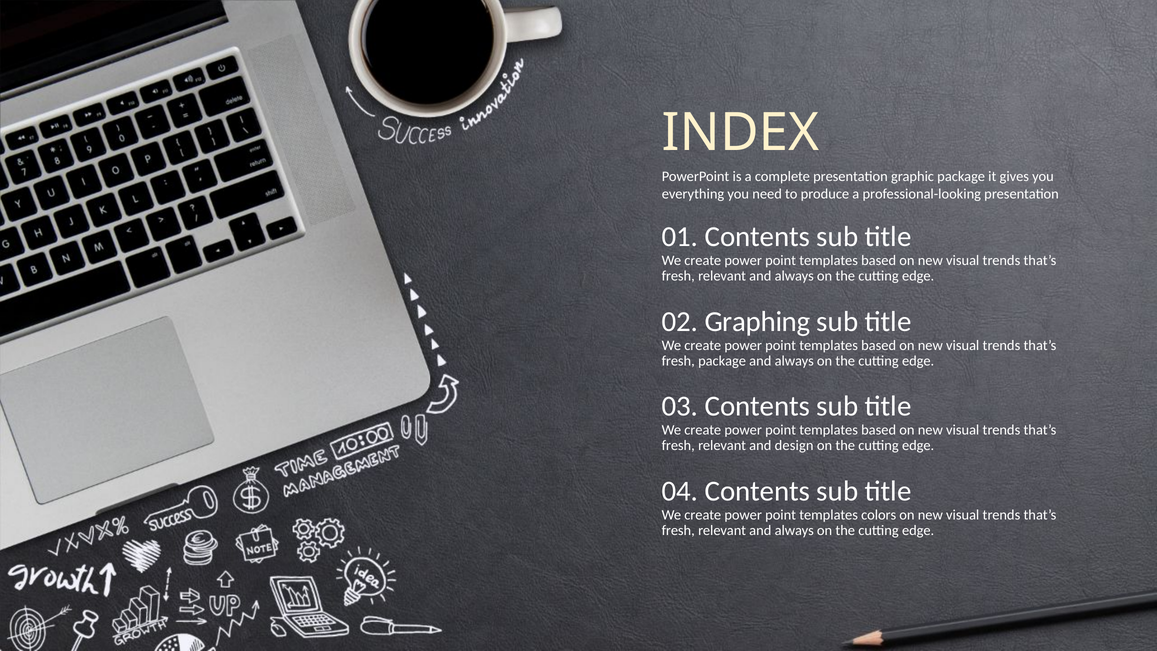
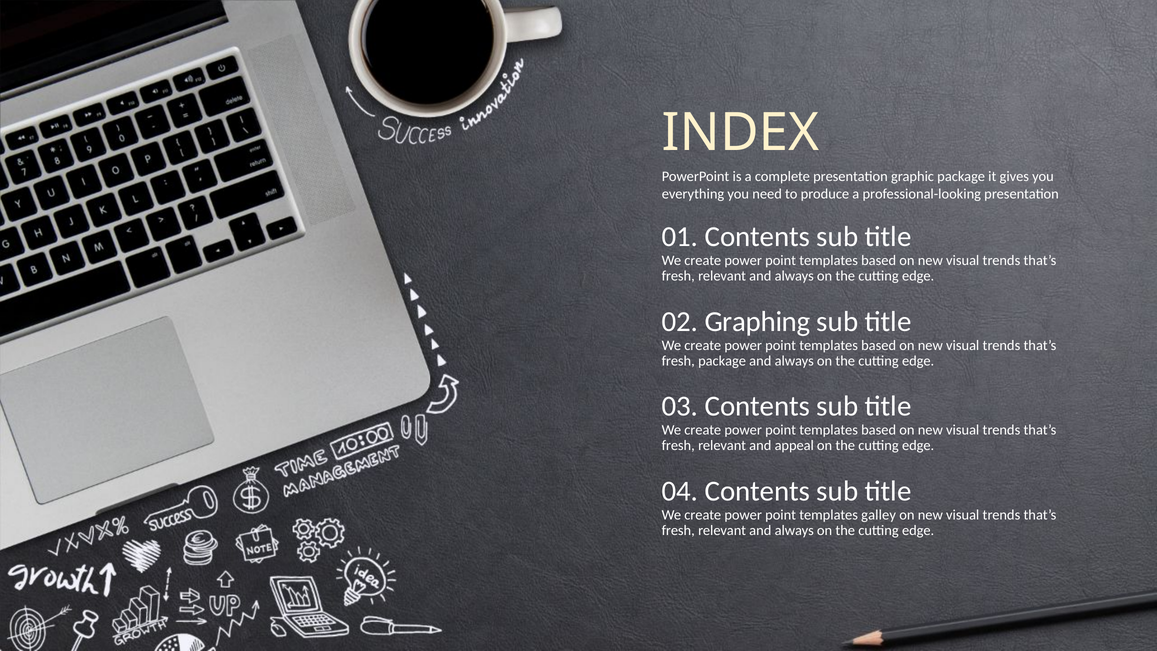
design: design -> appeal (794, 445)
colors: colors -> galley (879, 515)
